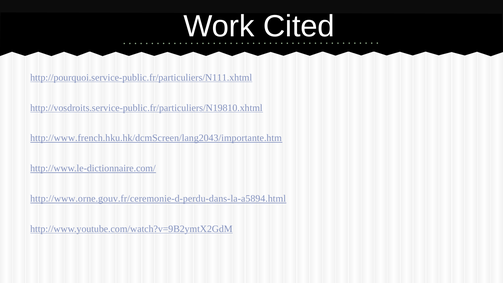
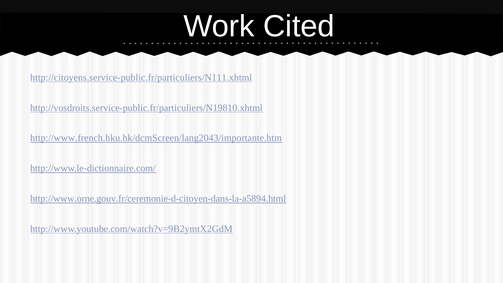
http://pourquoi.service-public.fr/particuliers/N111.xhtml: http://pourquoi.service-public.fr/particuliers/N111.xhtml -> http://citoyens.service-public.fr/particuliers/N111.xhtml (141, 78)
http://www.orne.gouv.fr/ceremonie-d-perdu-dans-la-a5894.html: http://www.orne.gouv.fr/ceremonie-d-perdu-dans-la-a5894.html -> http://www.orne.gouv.fr/ceremonie-d-citoyen-dans-la-a5894.html (158, 199)
